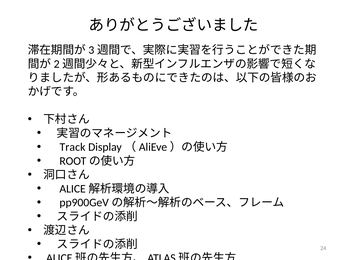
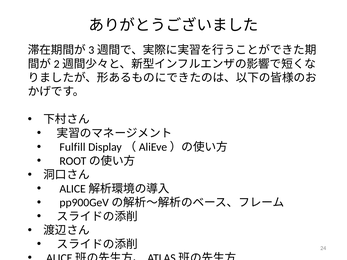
Track: Track -> Fulfill (72, 147)
